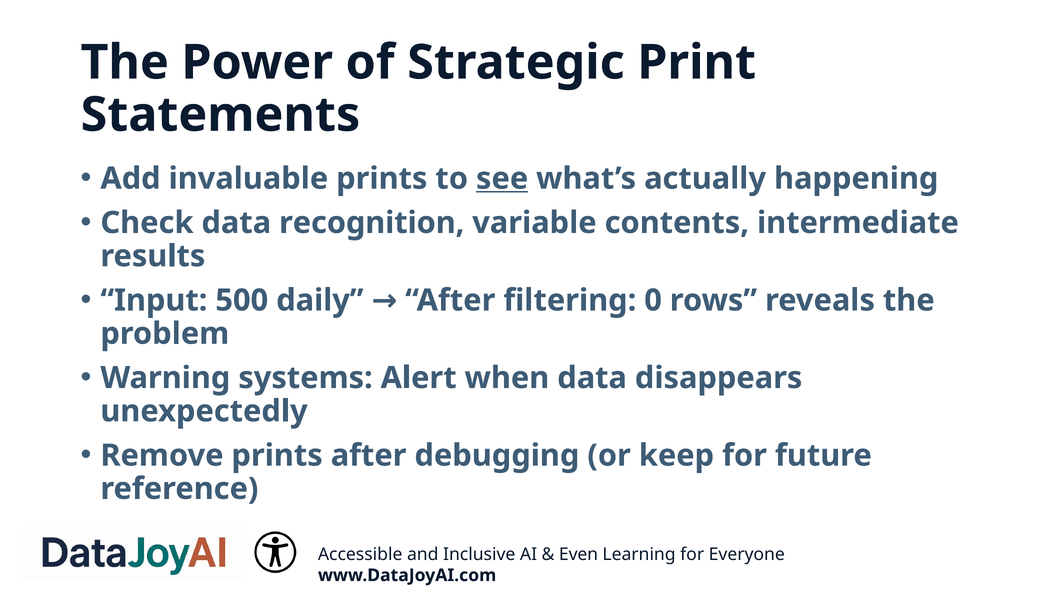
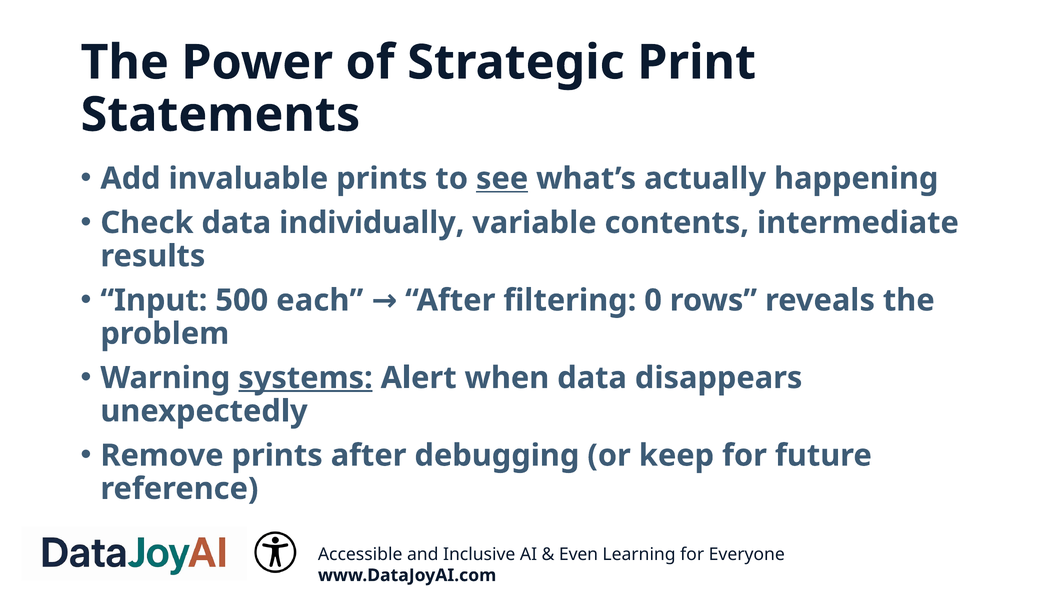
recognition: recognition -> individually (372, 223)
daily: daily -> each (320, 301)
systems underline: none -> present (306, 378)
